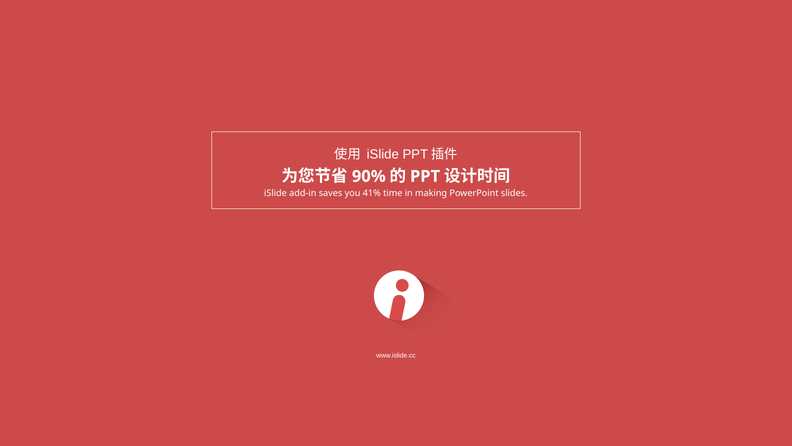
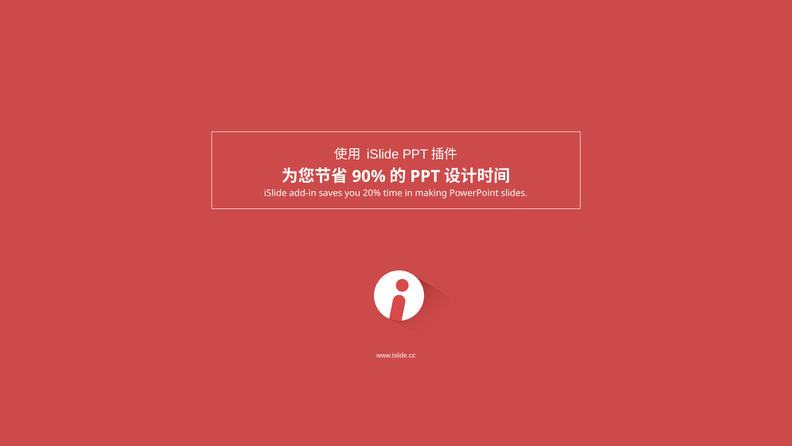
41%: 41% -> 20% (372, 193)
